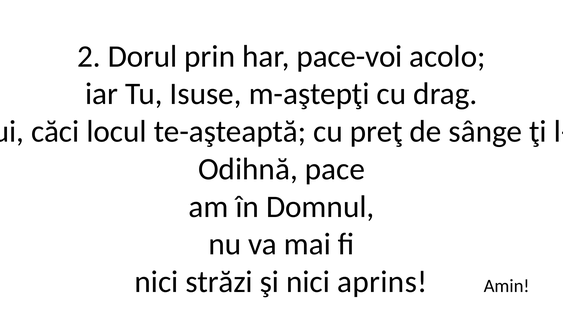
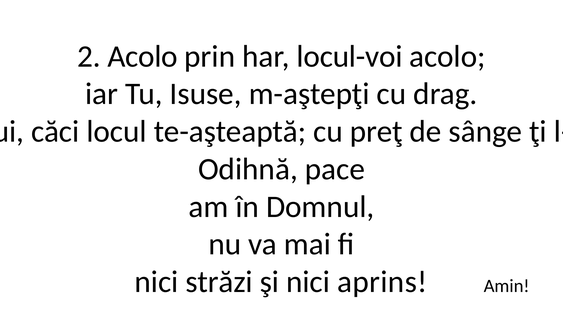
2 Dorul: Dorul -> Acolo (143, 56)
pace-voi: pace-voi -> locul-voi (350, 56)
